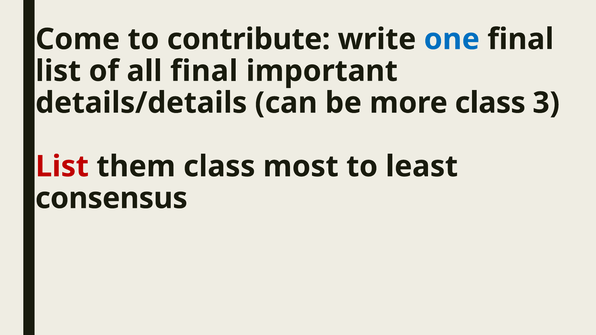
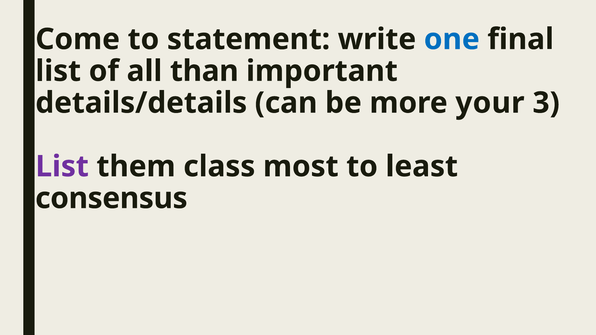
contribute: contribute -> statement (249, 39)
all final: final -> than (204, 71)
more class: class -> your (490, 103)
List colour: red -> purple (62, 167)
